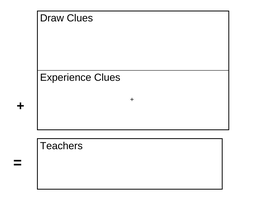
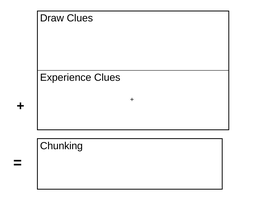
Teachers: Teachers -> Chunking (61, 146)
